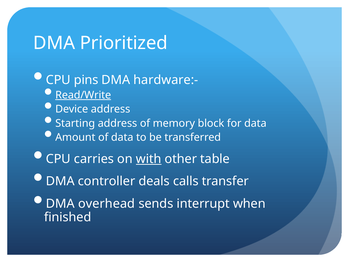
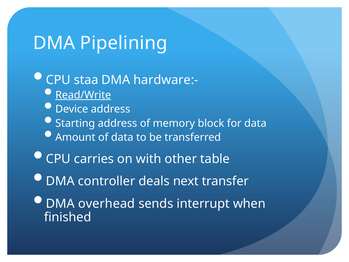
Prioritized: Prioritized -> Pipelining (124, 43)
pins: pins -> staa (86, 80)
with underline: present -> none (149, 159)
calls: calls -> next (186, 181)
